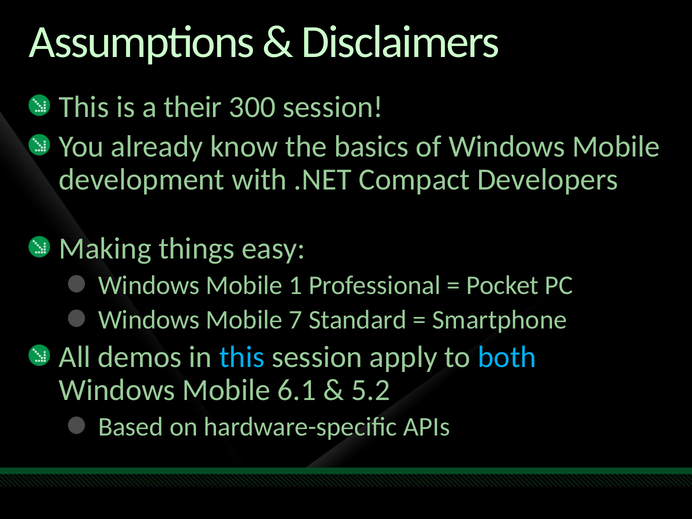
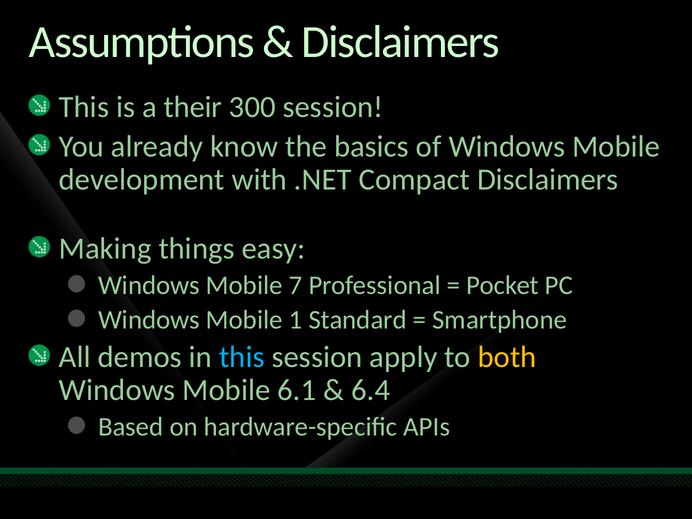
Compact Developers: Developers -> Disclaimers (548, 180)
1: 1 -> 7 (296, 285)
7: 7 -> 1 (296, 320)
both colour: light blue -> yellow (507, 357)
5.2: 5.2 -> 6.4 (371, 390)
